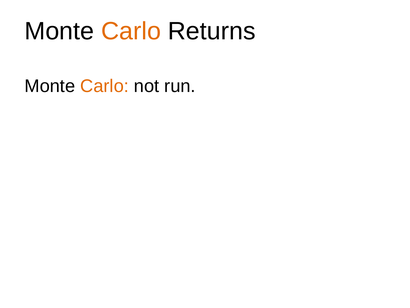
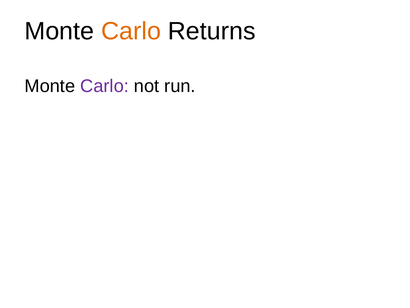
Carlo colour: orange -> purple (105, 86)
